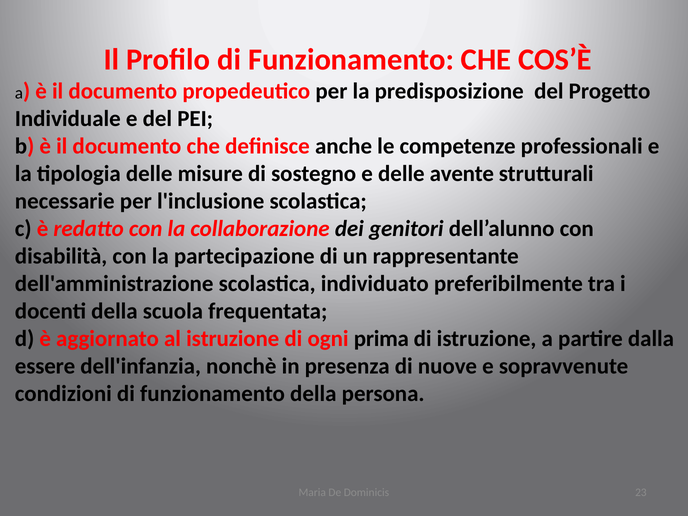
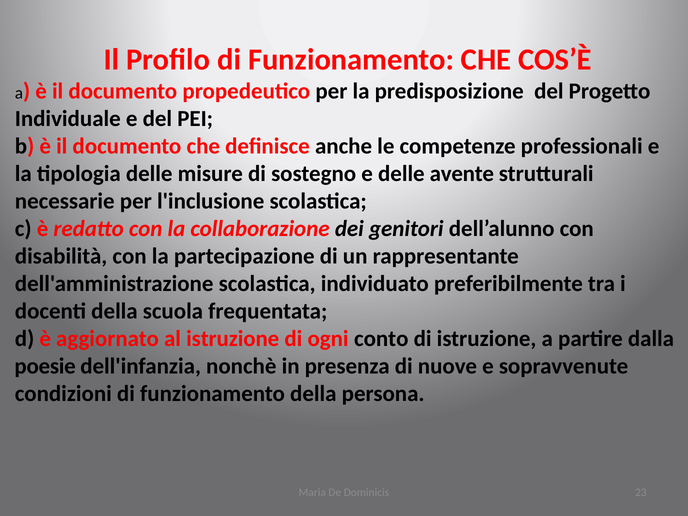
prima: prima -> conto (381, 339)
essere: essere -> poesie (45, 366)
